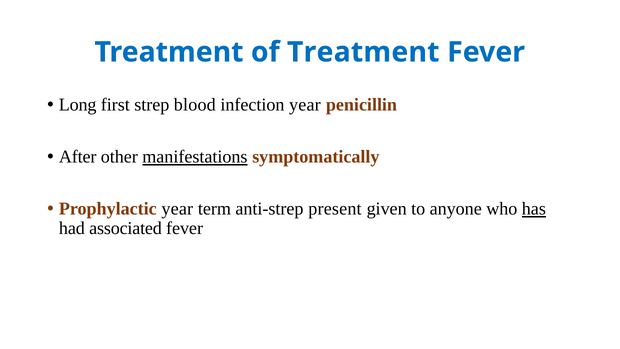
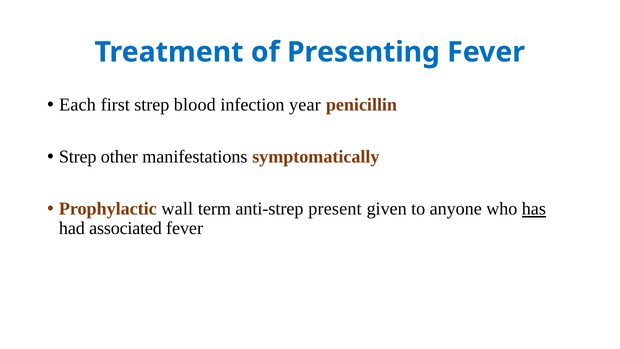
of Treatment: Treatment -> Presenting (363, 52)
Long: Long -> Each (77, 105)
After: After -> Strep (78, 157)
manifestations underline: present -> none (195, 157)
Prophylactic year: year -> wall (177, 209)
